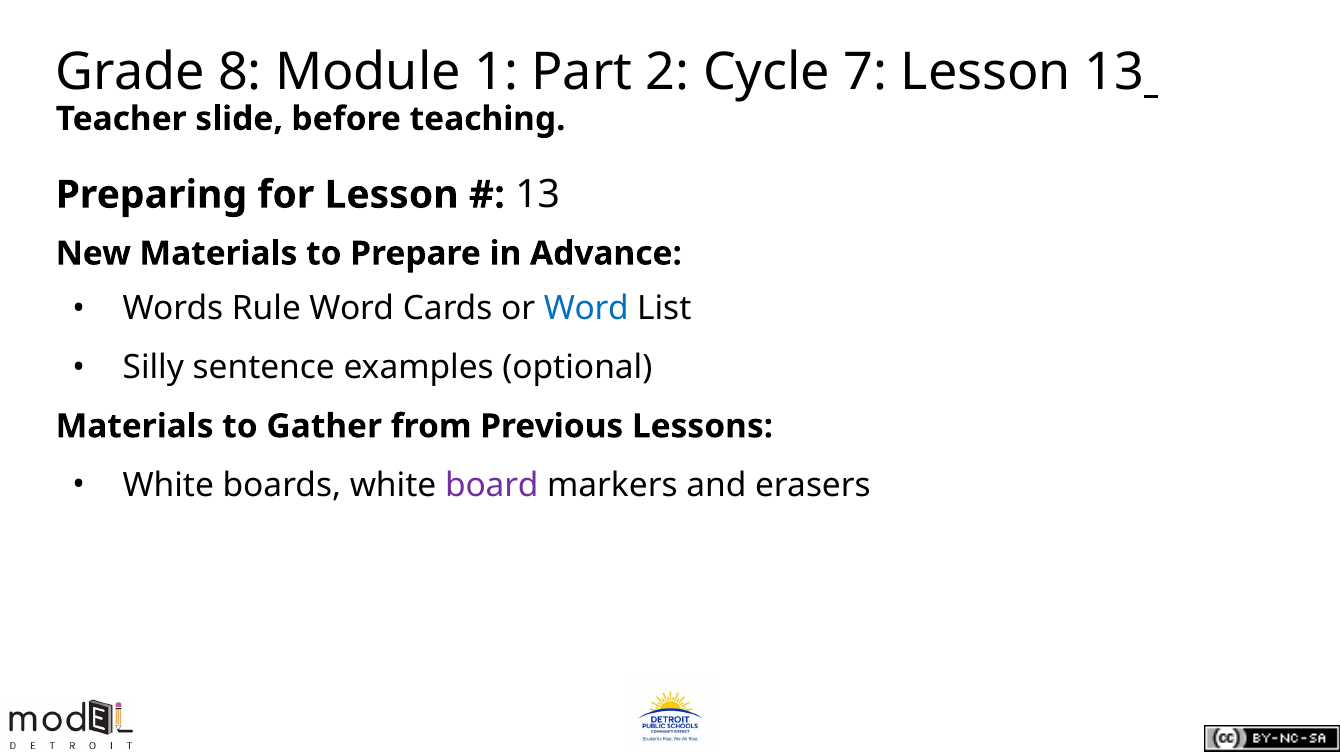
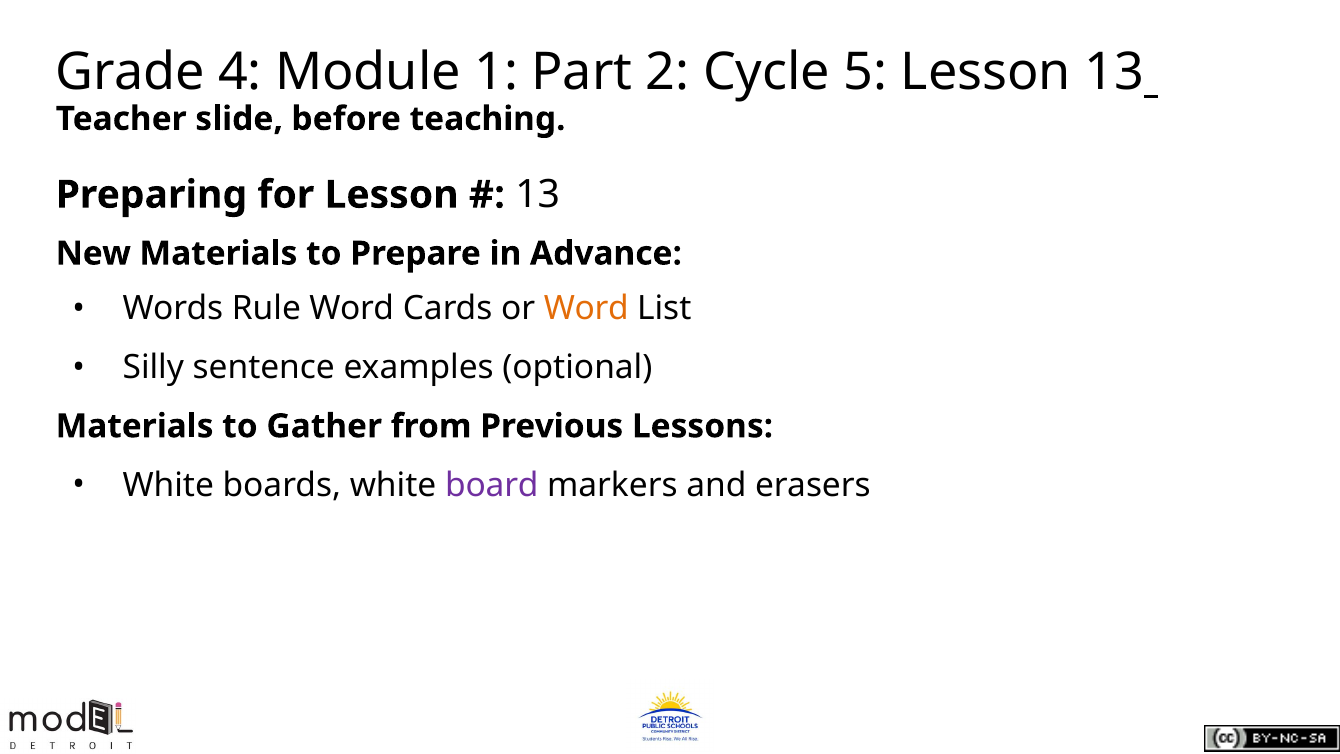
8: 8 -> 4 (240, 72)
7: 7 -> 5 (866, 72)
Word colour: blue -> orange (586, 308)
